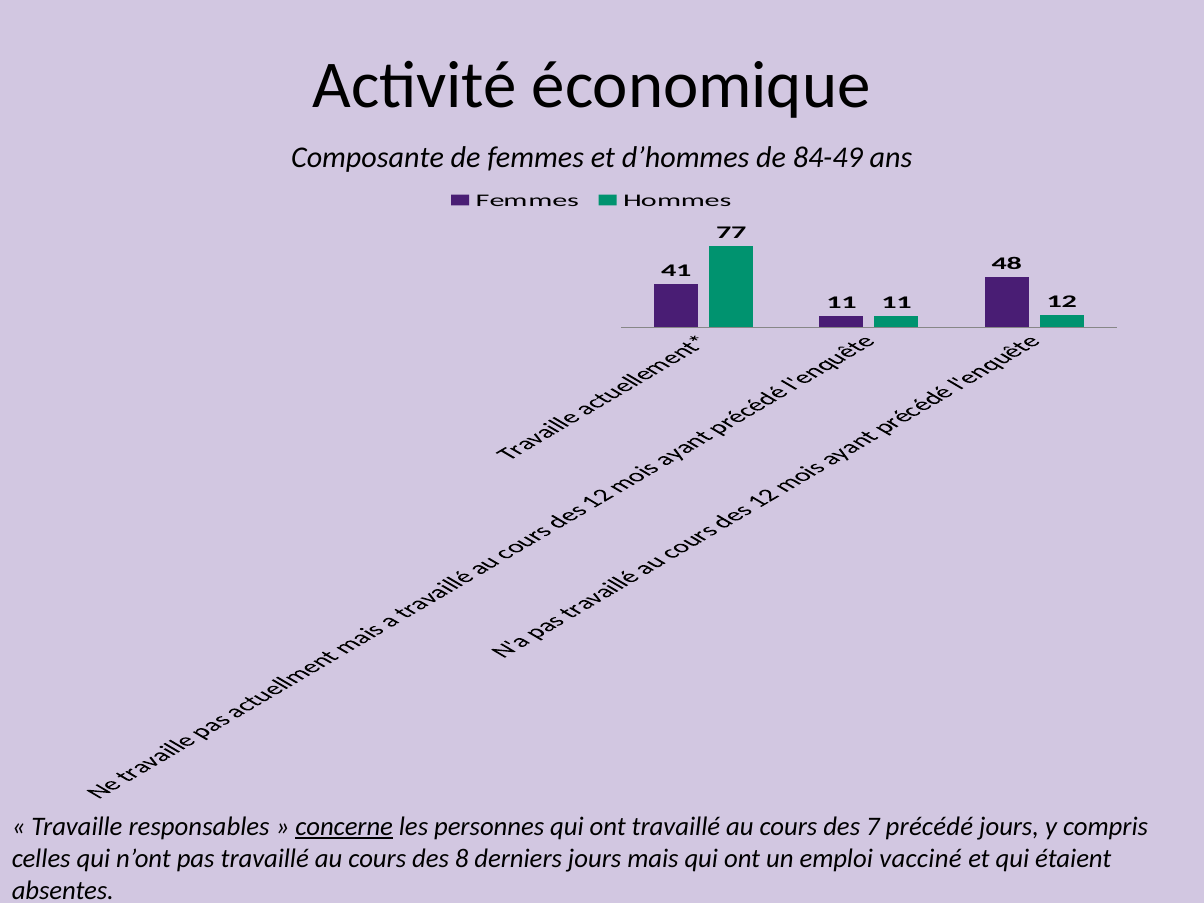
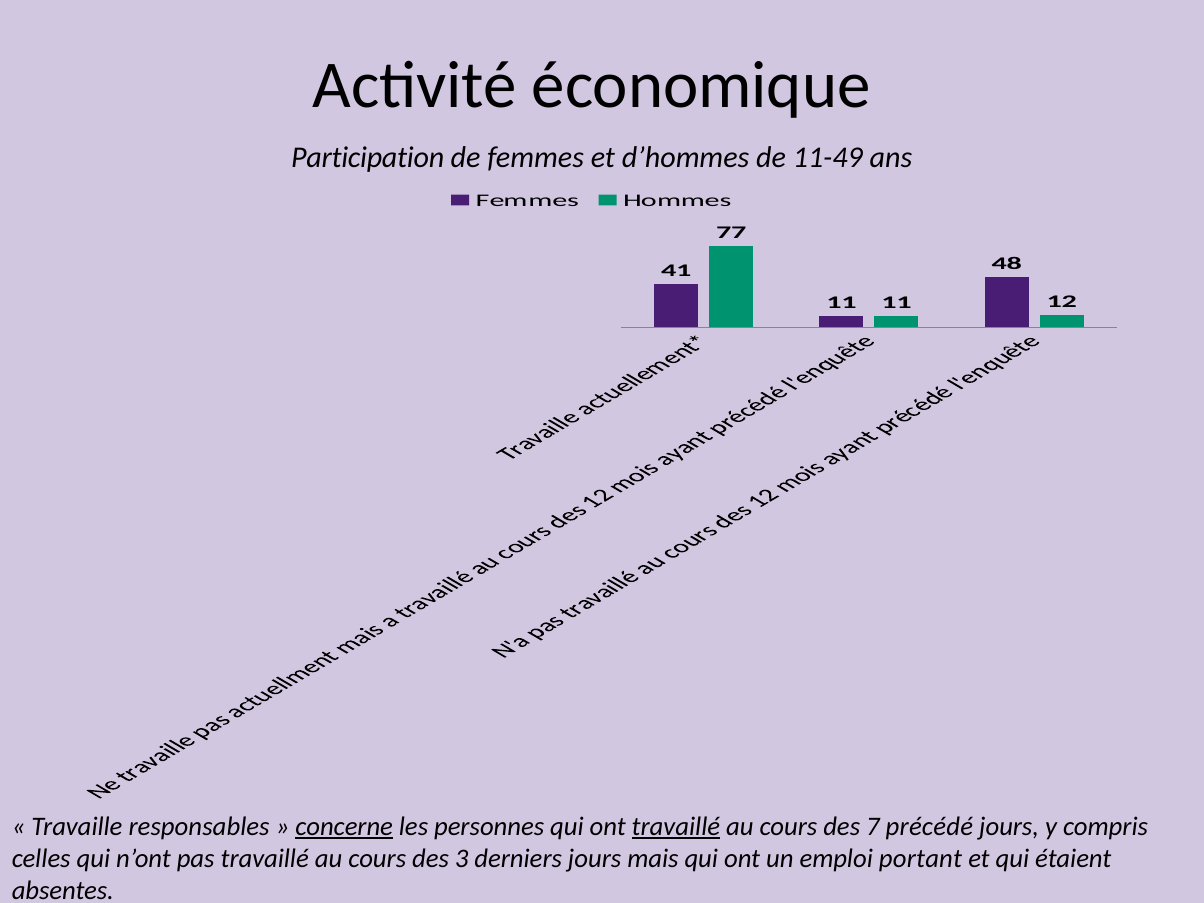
Composante: Composante -> Participation (368, 158)
84-49: 84-49 -> 11-49 (828, 158)
travaillé underline: none -> present (676, 826)
8: 8 -> 3 (462, 859)
vacciné: vacciné -> portant (921, 859)
